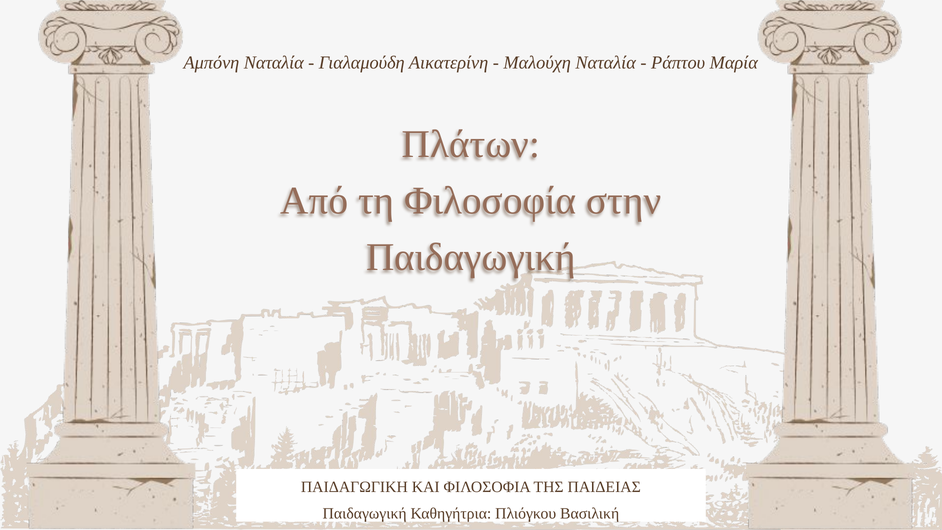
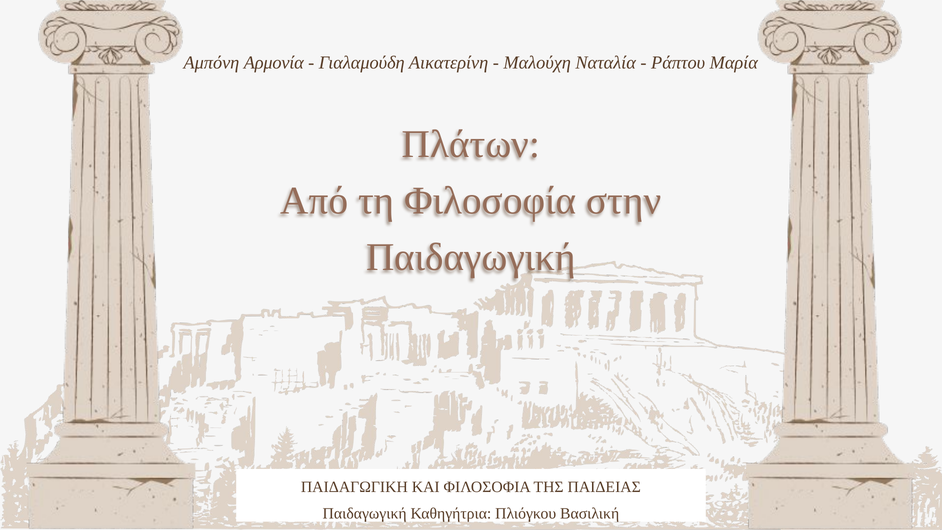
Αμπόνη Ναταλία: Ναταλία -> Αρμονία (274, 63)
